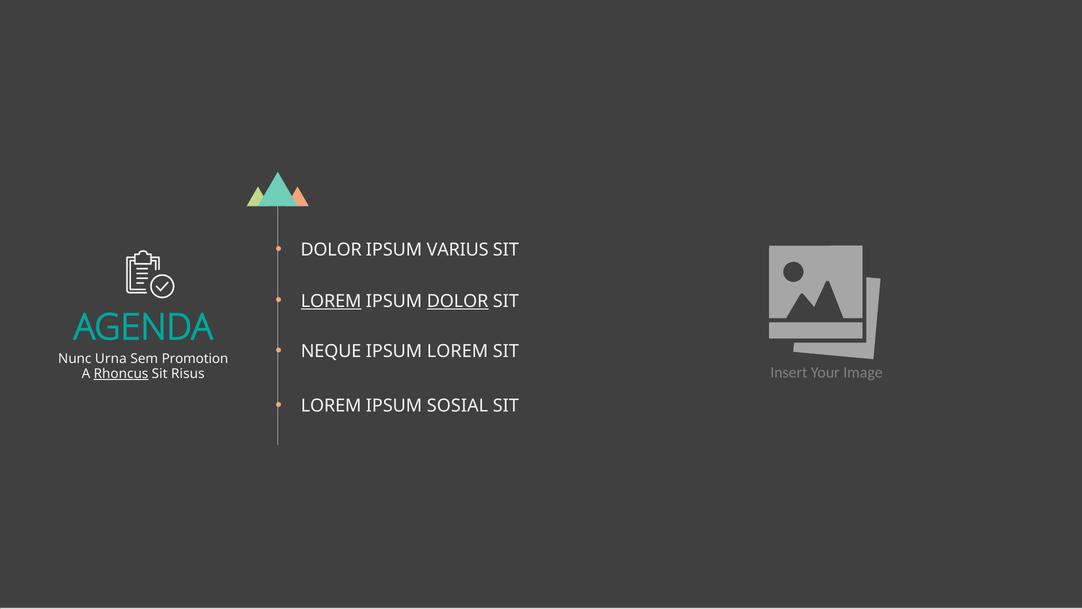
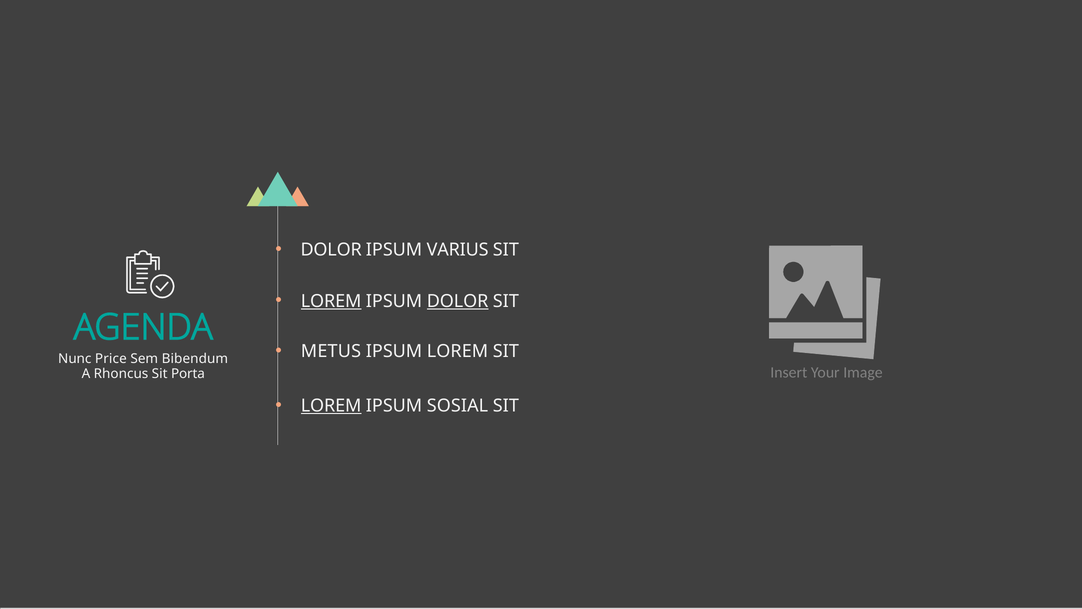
NEQUE: NEQUE -> METUS (331, 351)
Urna: Urna -> Price (111, 359)
Promotion: Promotion -> Bibendum (195, 359)
Rhoncus underline: present -> none (121, 373)
Risus: Risus -> Porta (188, 373)
LOREM underline: none -> present (331, 406)
